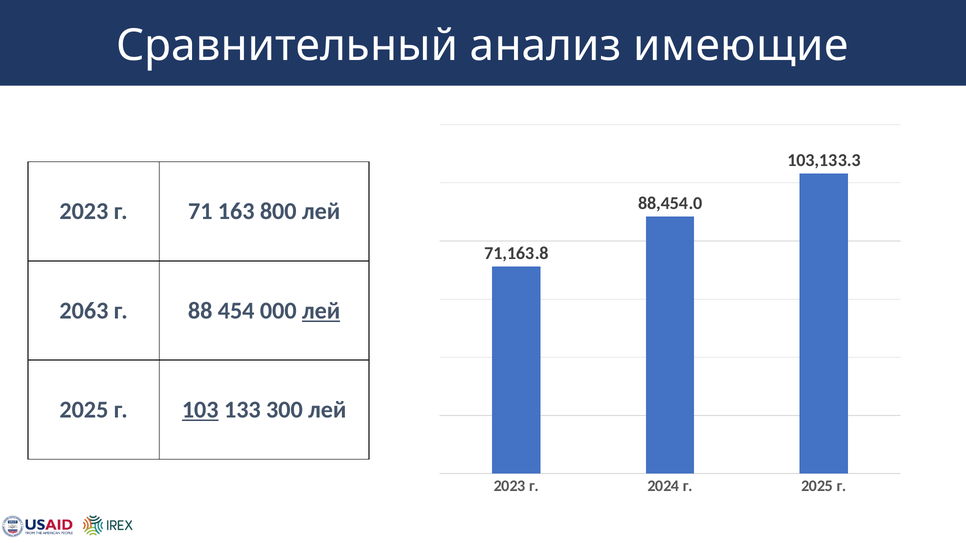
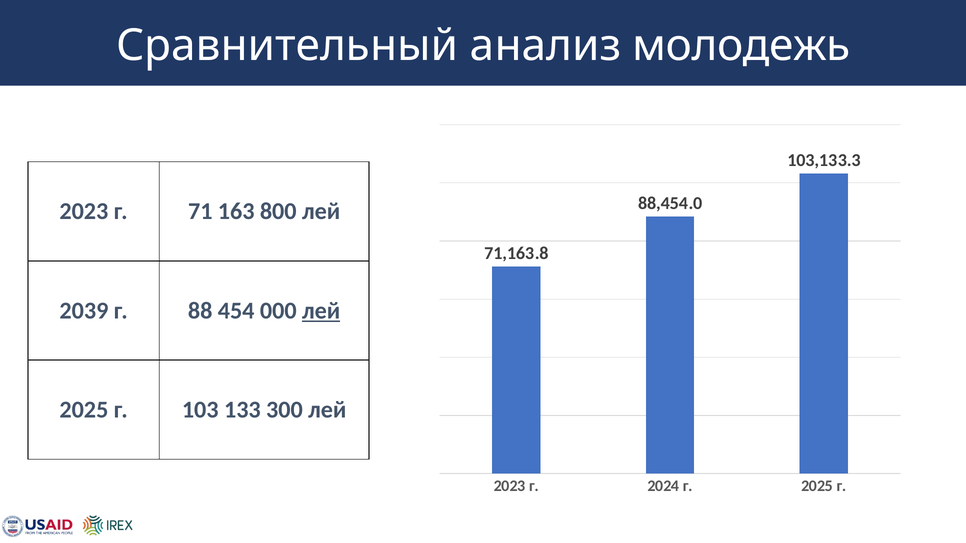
имеющие: имеющие -> молодежь (741, 46)
2063: 2063 -> 2039 (84, 311)
103 underline: present -> none (200, 410)
